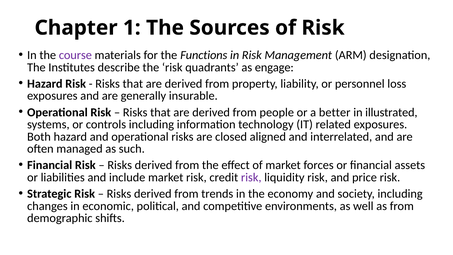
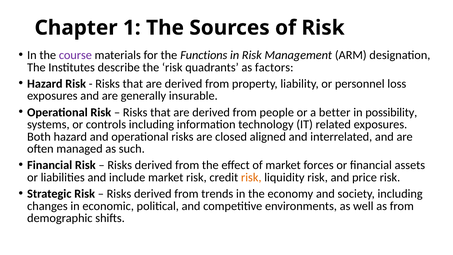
engage: engage -> factors (274, 67)
illustrated: illustrated -> possibility (391, 112)
risk colour: purple -> orange (251, 177)
